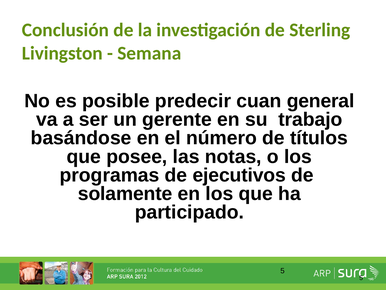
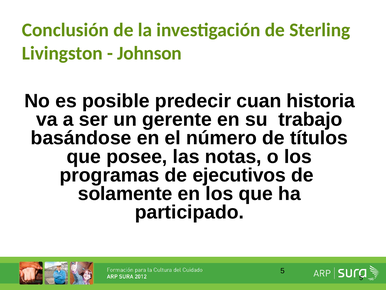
Semana: Semana -> Johnson (149, 53)
general: general -> historia (321, 101)
